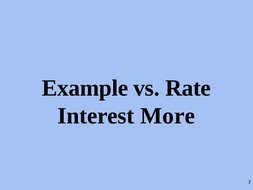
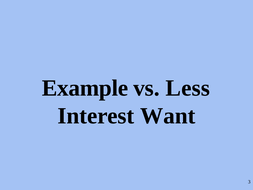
Rate: Rate -> Less (188, 88)
More: More -> Want (168, 116)
